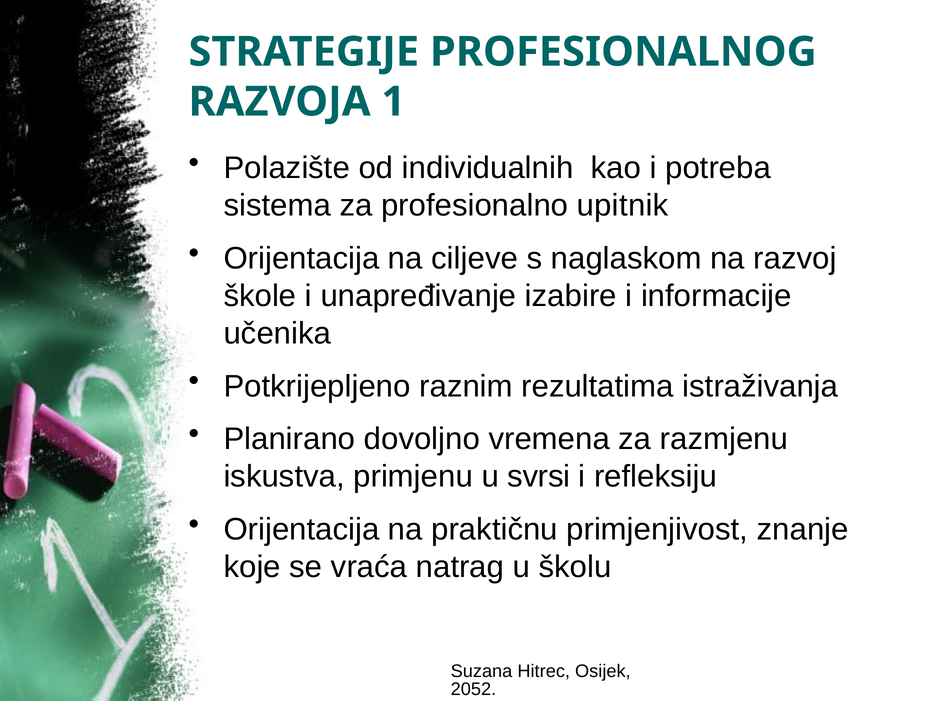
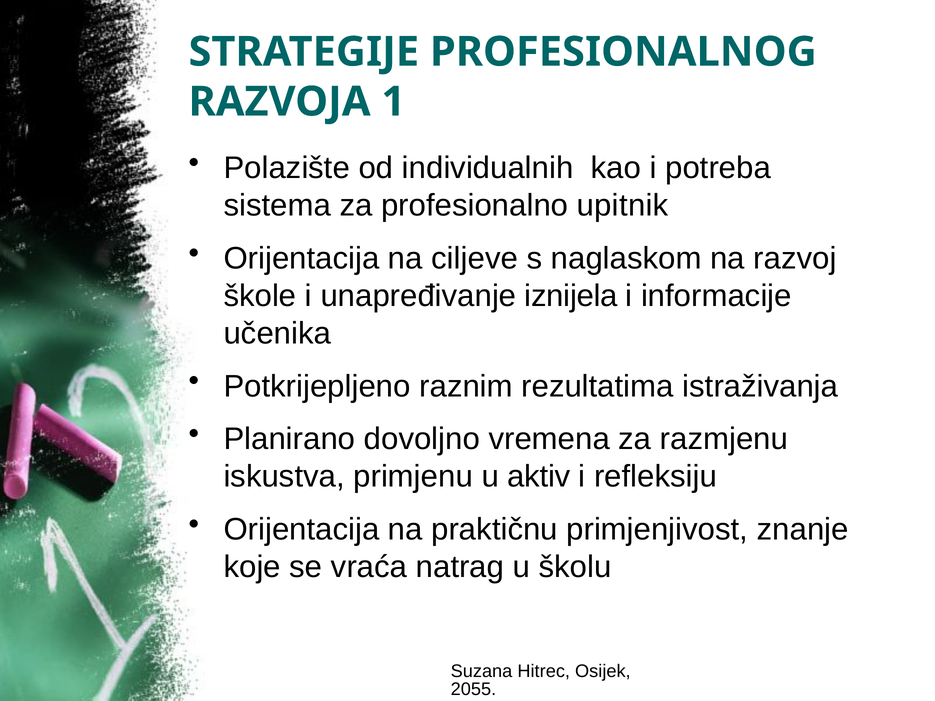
izabire: izabire -> iznijela (571, 296)
svrsi: svrsi -> aktiv (539, 477)
2052: 2052 -> 2055 (473, 690)
